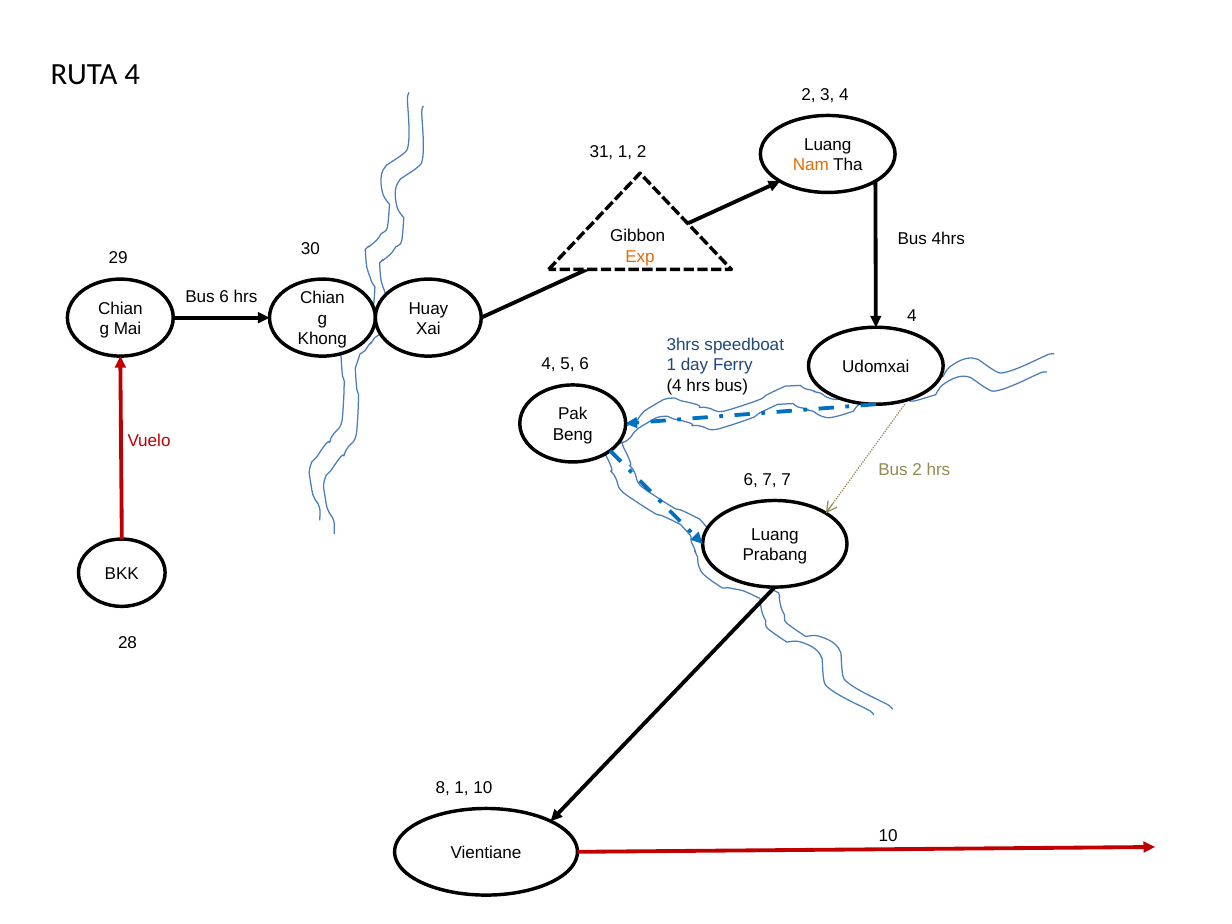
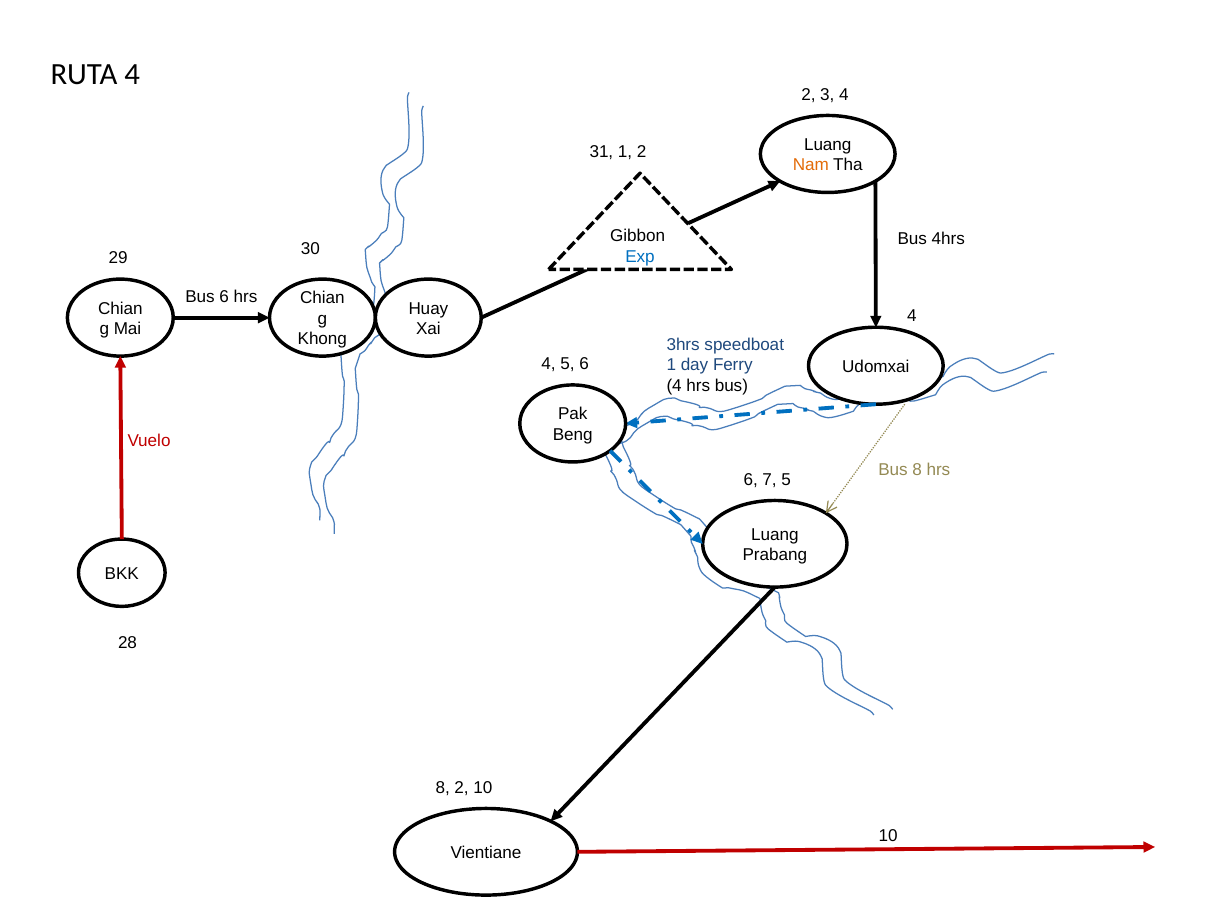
Exp colour: orange -> blue (640, 257)
Bus 2: 2 -> 8 (917, 470)
7 7: 7 -> 5 (786, 479)
8 1: 1 -> 2 (462, 787)
